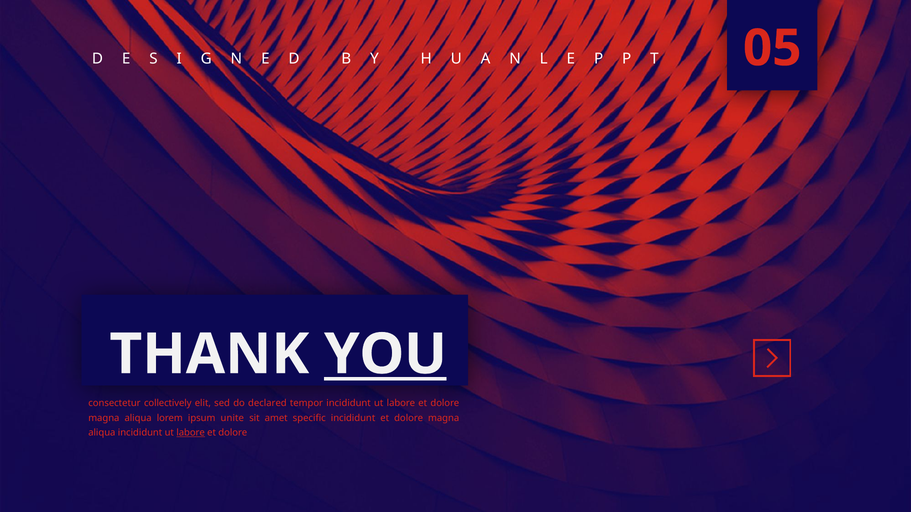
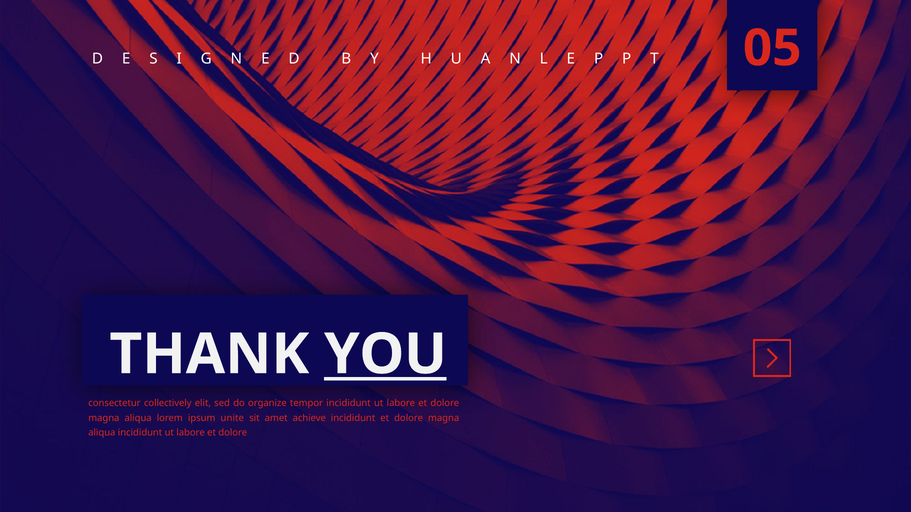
declared: declared -> organize (267, 404)
specific: specific -> achieve (309, 418)
labore underline: present -> none (191, 433)
